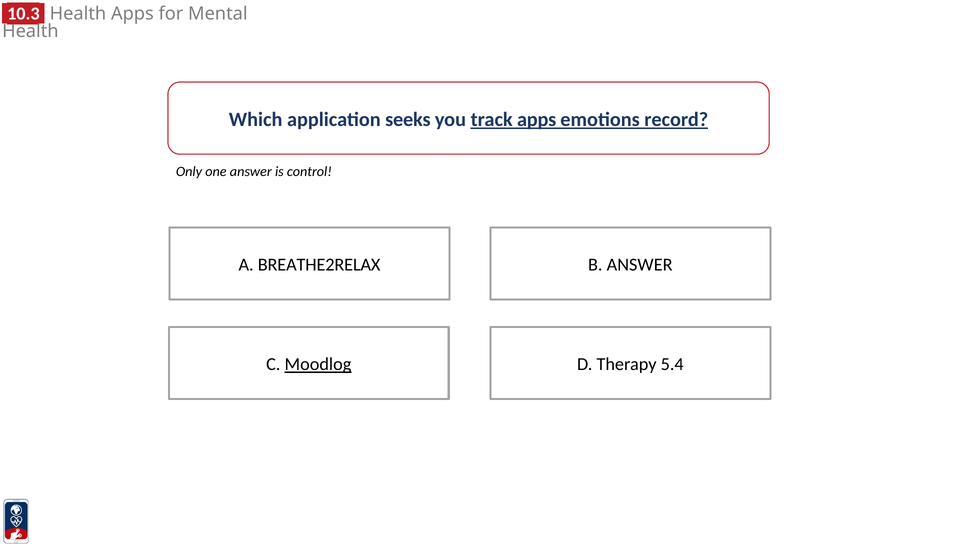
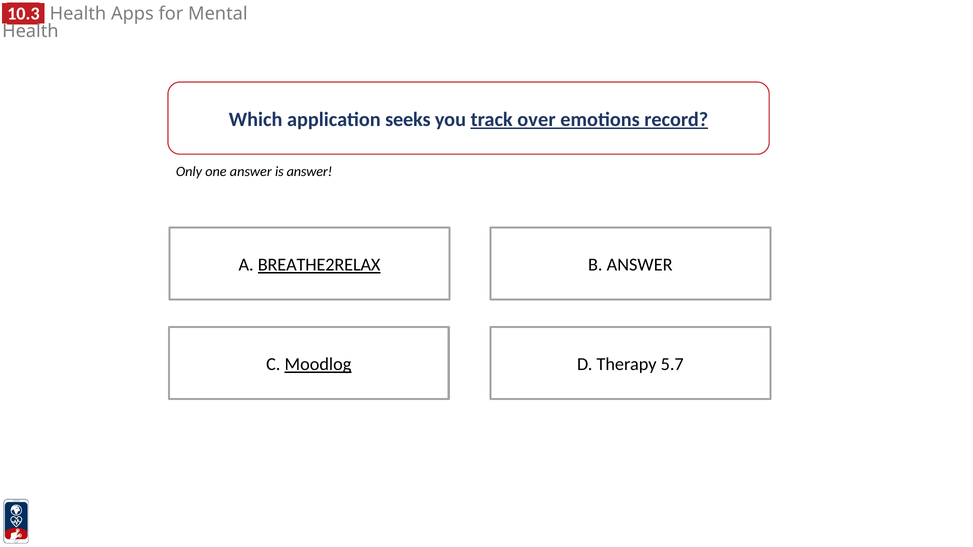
track apps: apps -> over (536, 120)
is control: control -> answer (310, 172)
BREATHE2RELAX underline: none -> present (319, 265)
5.4: 5.4 -> 5.7 (672, 365)
